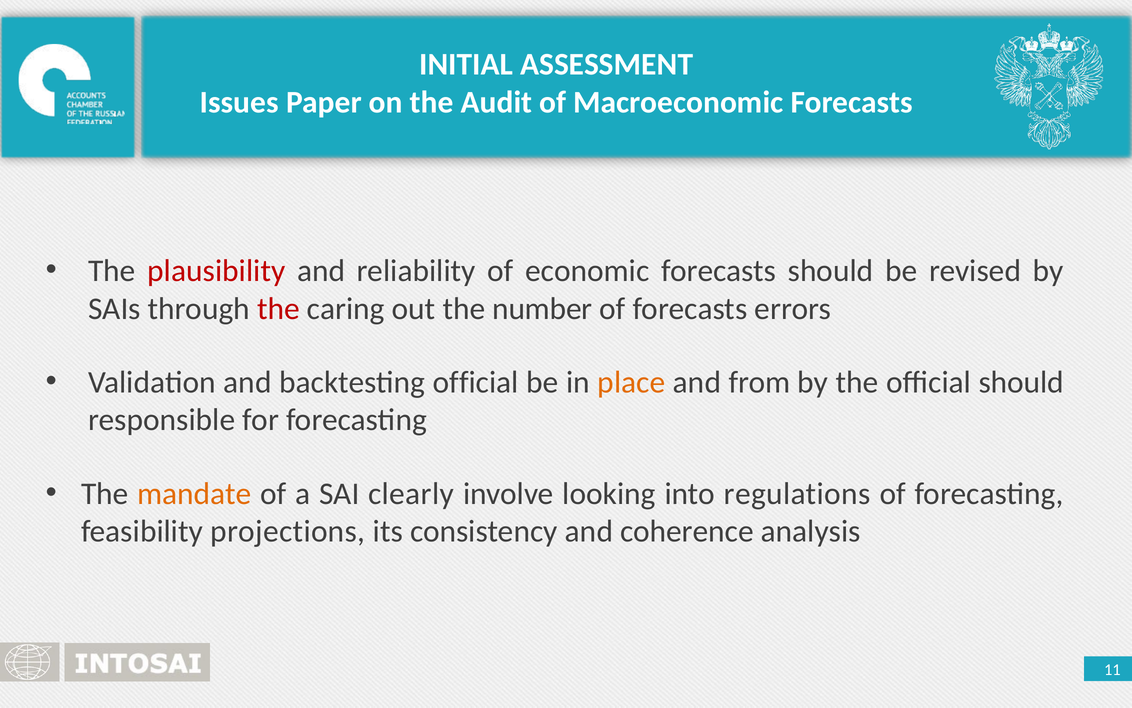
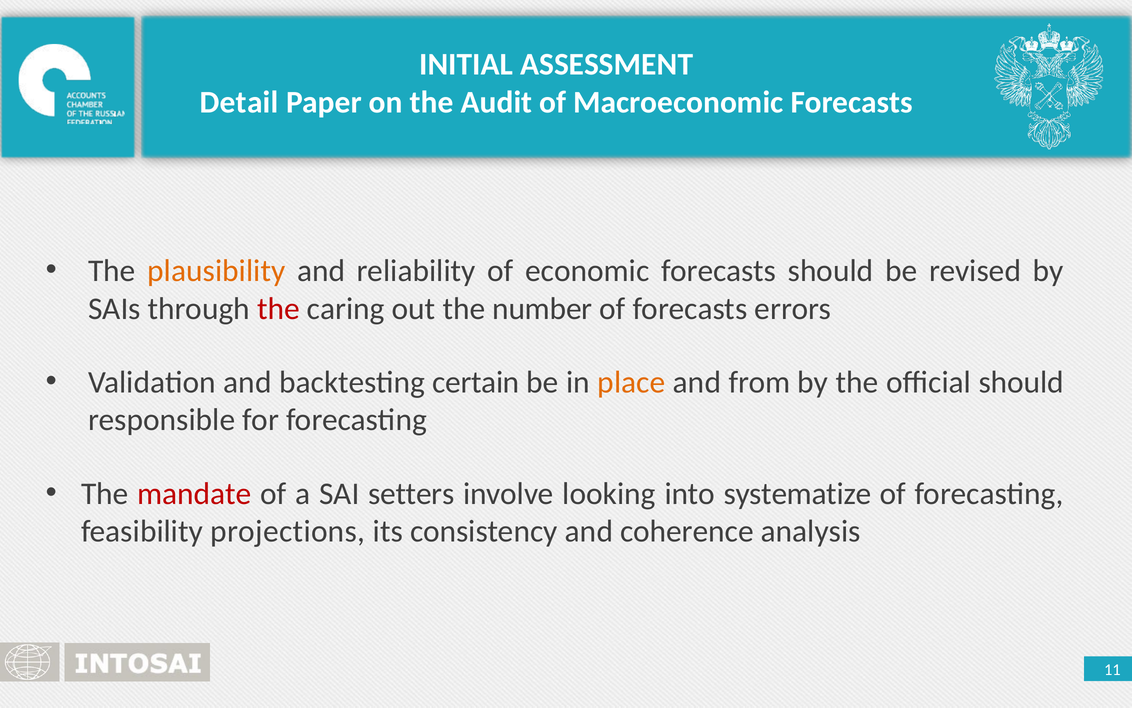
Issues: Issues -> Detail (239, 102)
plausibility colour: red -> orange (216, 271)
backtesting official: official -> certain (476, 382)
mandate colour: orange -> red (194, 493)
clearly: clearly -> setters (411, 493)
regulations: regulations -> systematize (797, 493)
